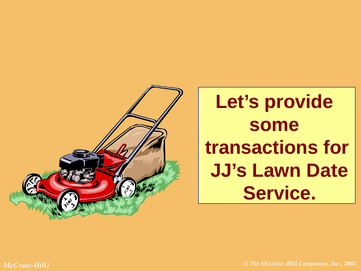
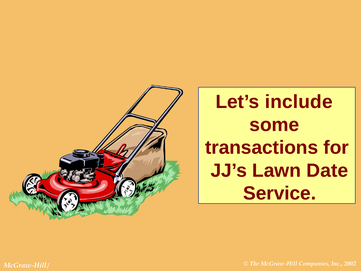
provide: provide -> include (299, 102)
